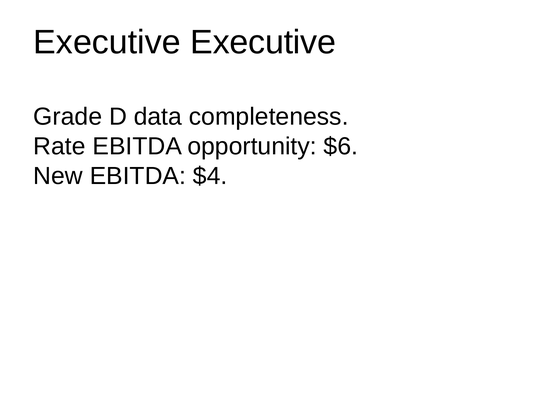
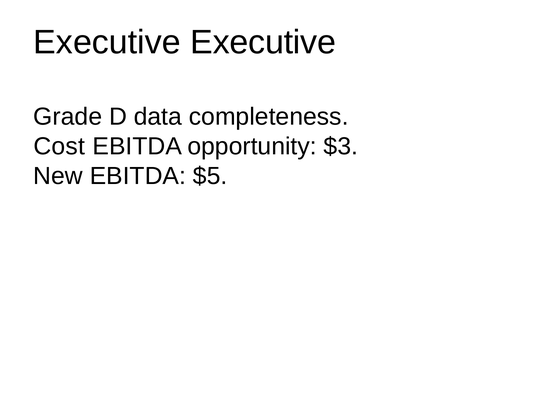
Rate: Rate -> Cost (59, 147)
$6: $6 -> $3 (341, 147)
$4: $4 -> $5 (210, 176)
